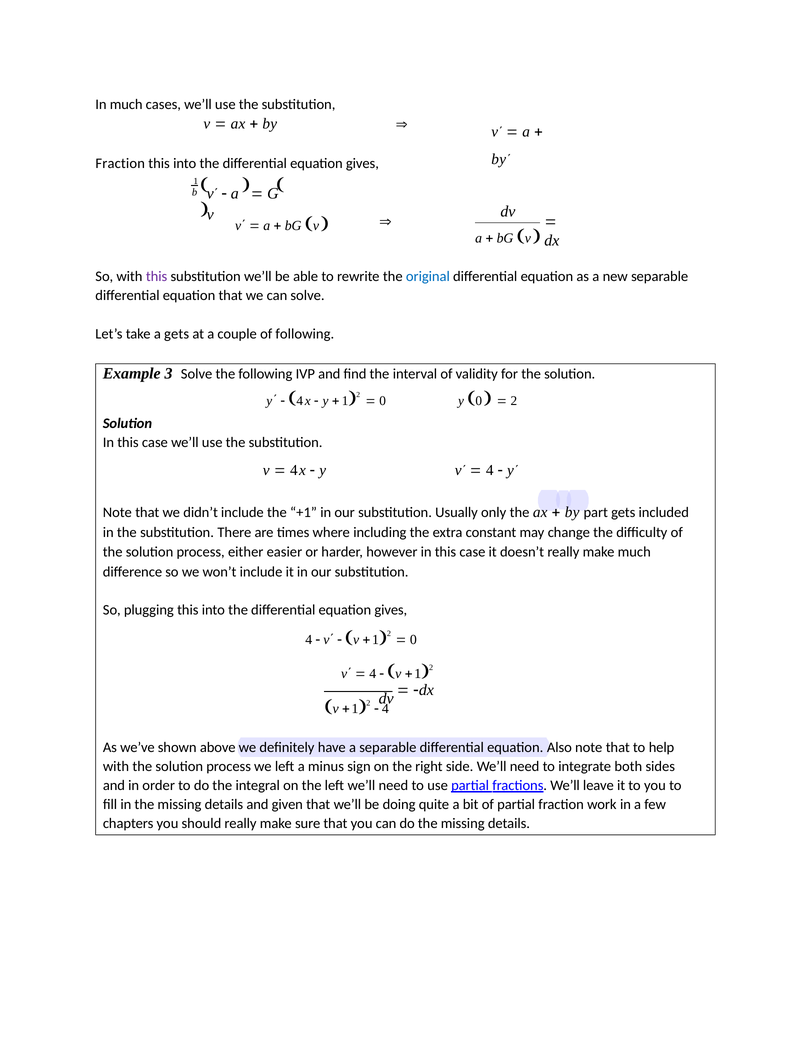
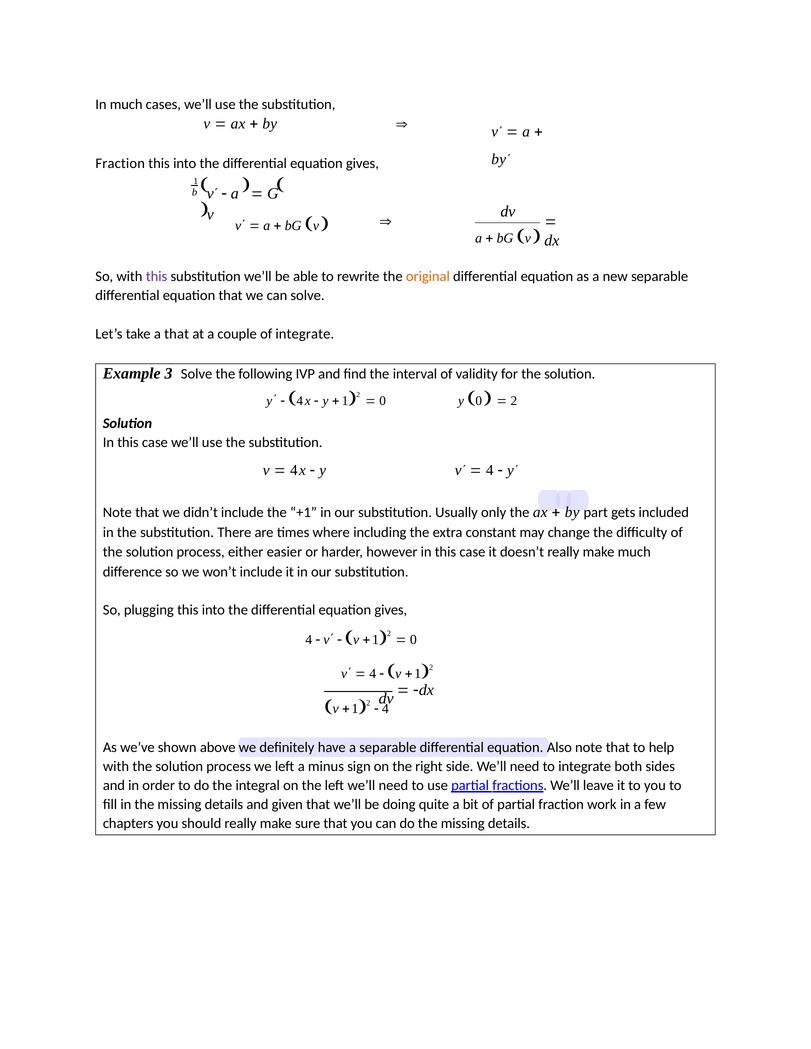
original colour: blue -> orange (428, 277)
a gets: gets -> that (177, 334)
of following: following -> integrate (305, 334)
